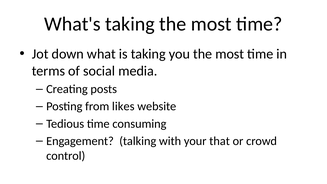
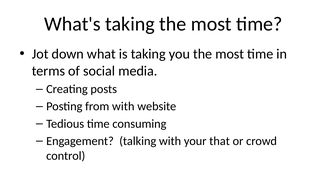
from likes: likes -> with (123, 106)
